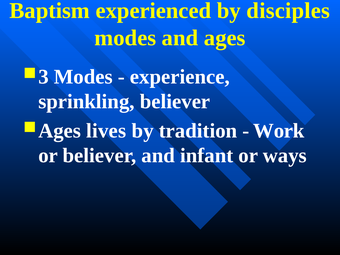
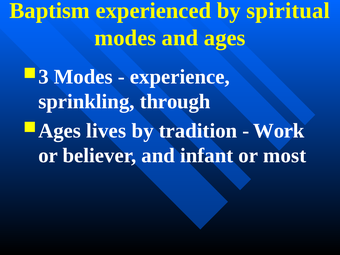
disciples: disciples -> spiritual (288, 11)
sprinkling believer: believer -> through (175, 102)
ways: ways -> most (285, 156)
